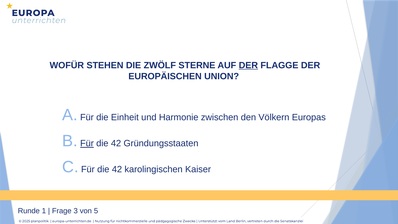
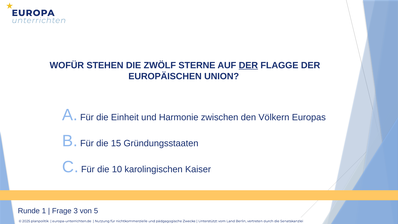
Für underline: present -> none (87, 143)
42: 42 -> 15 (116, 143)
42: 42 -> 10 (117, 169)
